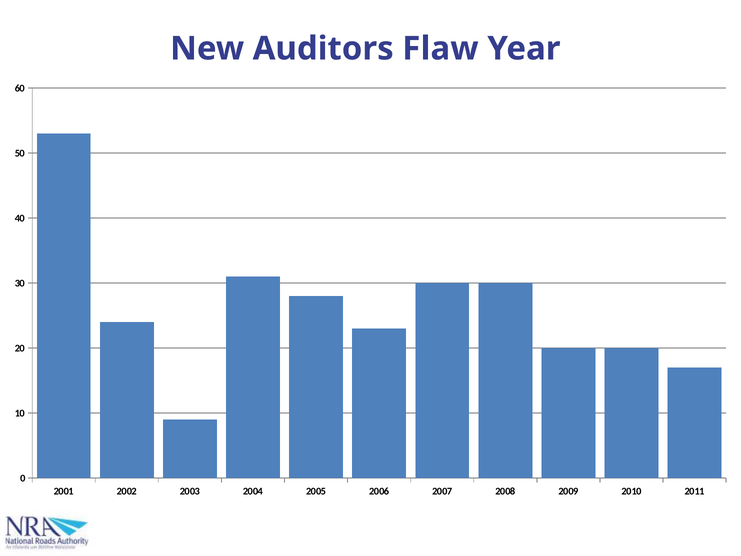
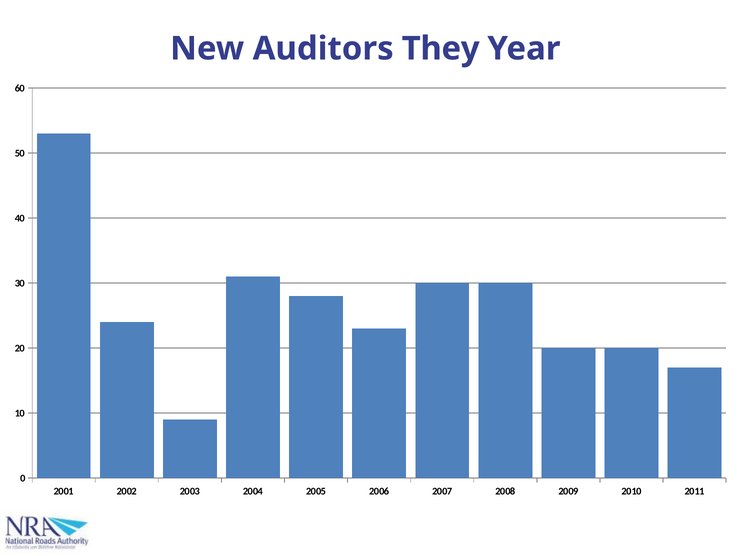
Flaw: Flaw -> They (441, 49)
